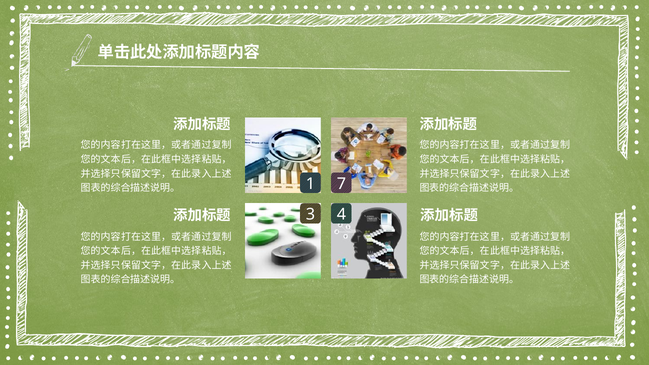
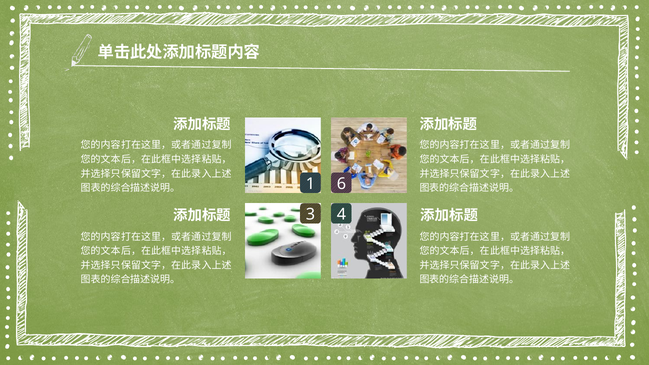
7: 7 -> 6 (341, 184)
